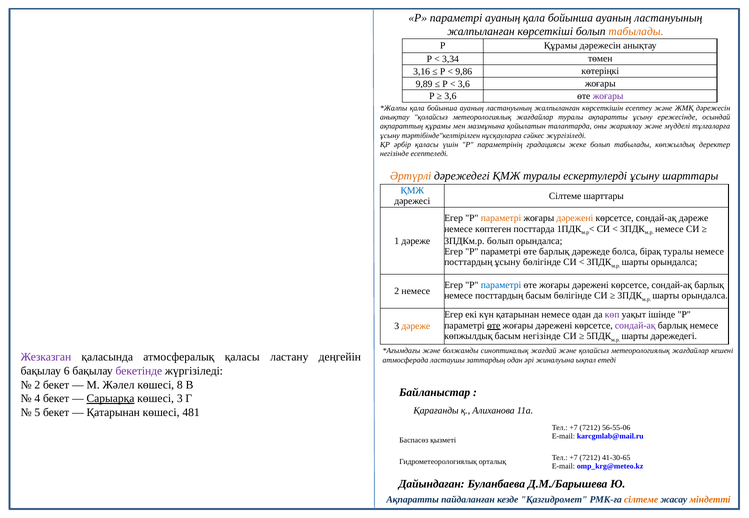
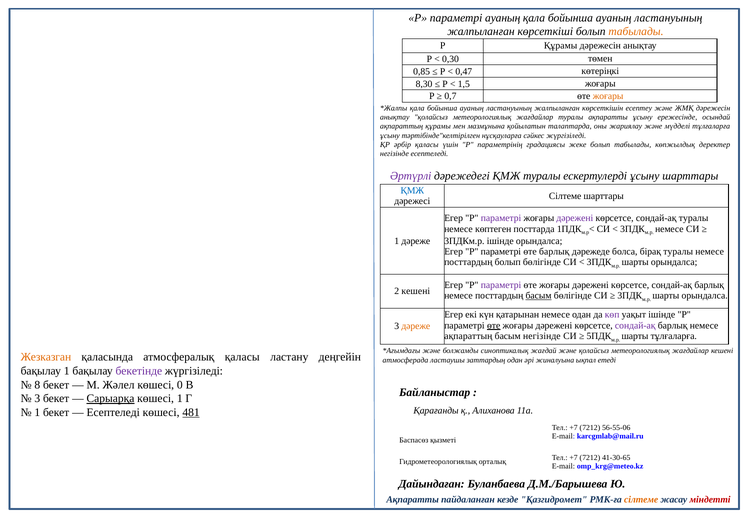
3,34: 3,34 -> 0,30 (450, 59)
3,16: 3,16 -> 0,85 (422, 72)
9,86: 9,86 -> 0,47 (464, 72)
9,89: 9,89 -> 8,30 (424, 84)
3,6: 3,6 -> 1,5 (464, 84)
3,6: 3,6 -> 0,7 (450, 96)
жоғары colour: purple -> orange (608, 96)
Әртүрлі colour: orange -> purple (411, 176)
параметрі colour: orange -> purple (501, 219)
дәрежені colour: orange -> purple (575, 219)
сондай-ақ дәреже: дәреже -> туралы (694, 219)
3ПДКм.р болып: болып -> ішінде (500, 241)
посттардың ұсыну: ұсыну -> болып (508, 262)
параметрі colour: blue -> purple (501, 285)
2 немесе: немесе -> кешені (416, 292)
басым underline: none -> present (539, 296)
көпжылдық: көпжылдық -> ақпараттың (468, 336)
шарты дәрежедегі: дәрежедегі -> тұлғаларға (674, 336)
Жезказган colour: purple -> orange (46, 357)
бақылау 6: 6 -> 1 (67, 371)
2: 2 -> 8 (37, 385)
8: 8 -> 0 (180, 385)
4: 4 -> 3 (37, 399)
көшесі 3: 3 -> 1 (180, 399)
5: 5 -> 1 (37, 413)
Қатарынан: Қатарынан -> Есептеледі (113, 413)
481 underline: none -> present (191, 413)
міндетті colour: orange -> red (710, 500)
